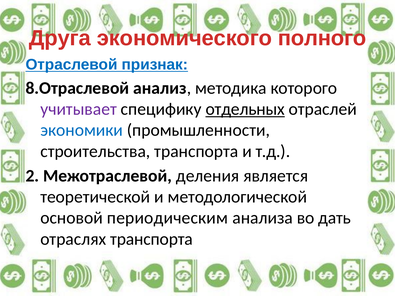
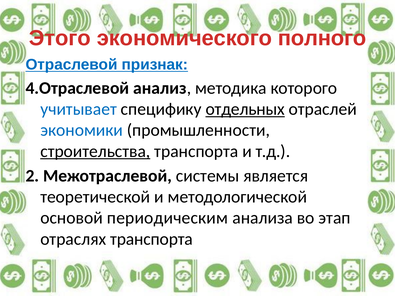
Друга: Друга -> Этого (60, 38)
8.Отраслевой: 8.Отраслевой -> 4.Отраслевой (77, 88)
учитывает colour: purple -> blue (79, 109)
строительства underline: none -> present (95, 151)
деления: деления -> системы (208, 176)
дать: дать -> этап (334, 218)
